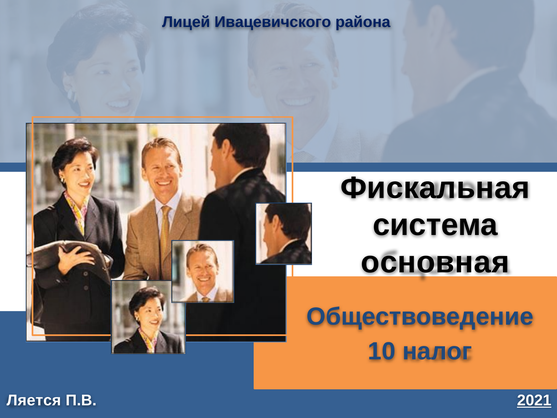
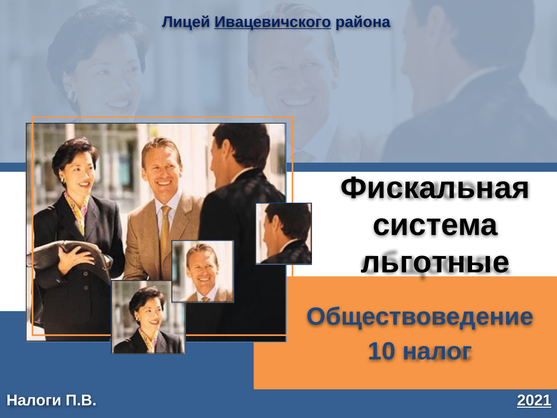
Ивацевичского underline: none -> present (273, 22)
основная: основная -> льготные (435, 262)
Ляется: Ляется -> Налоги (34, 400)
